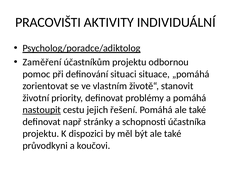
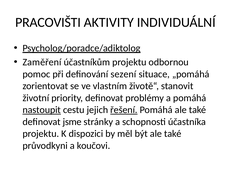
situaci: situaci -> sezení (123, 74)
řešení underline: none -> present (124, 110)
např: např -> jsme (72, 122)
